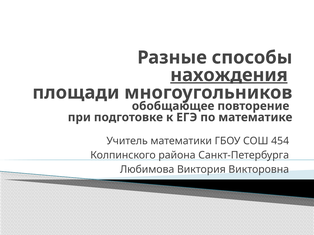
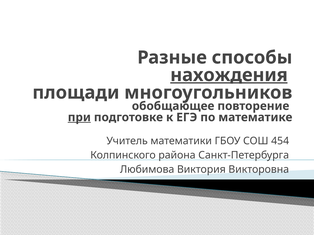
при underline: none -> present (79, 118)
